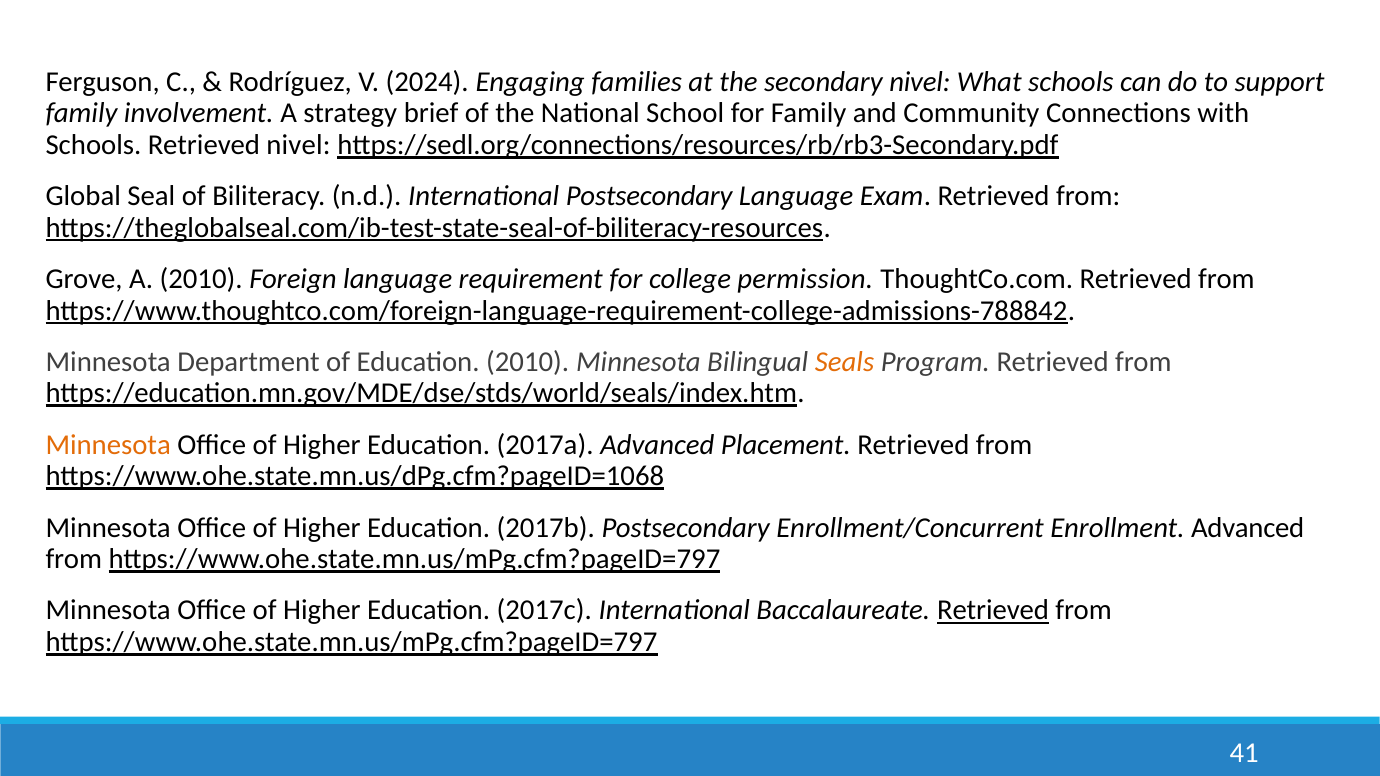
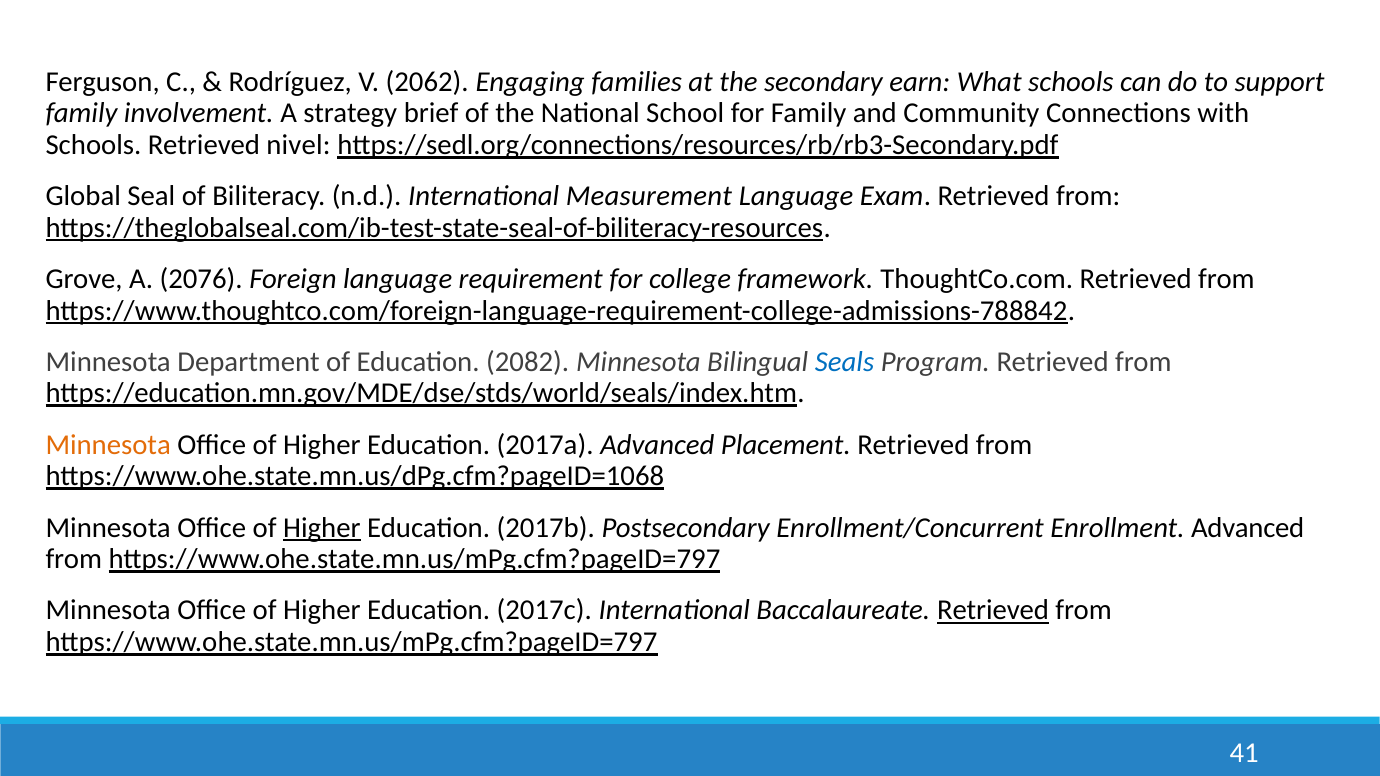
2024: 2024 -> 2062 (427, 82)
secondary nivel: nivel -> earn (920, 82)
International Postsecondary: Postsecondary -> Measurement (649, 196)
A 2010: 2010 -> 2076 (201, 279)
permission: permission -> framework (805, 279)
Education 2010: 2010 -> 2082 (528, 362)
Seals colour: orange -> blue (845, 362)
Higher underline: none -> present (322, 528)
